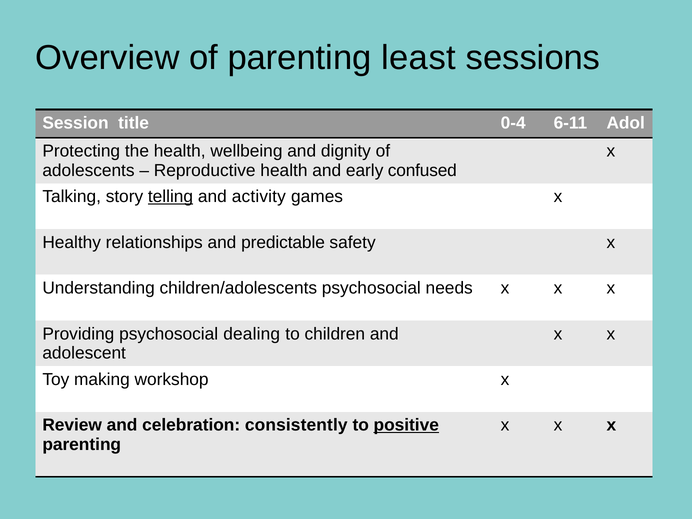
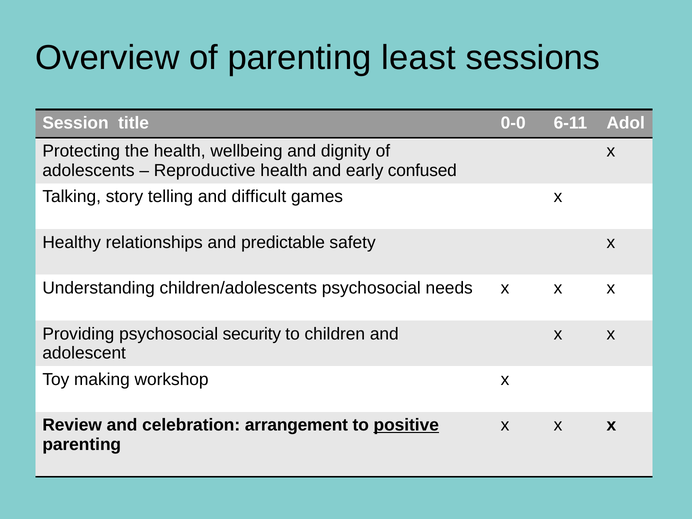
0-4: 0-4 -> 0-0 (513, 123)
telling underline: present -> none (171, 197)
activity: activity -> difficult (259, 197)
dealing: dealing -> security (252, 334)
consistently: consistently -> arrangement (296, 425)
